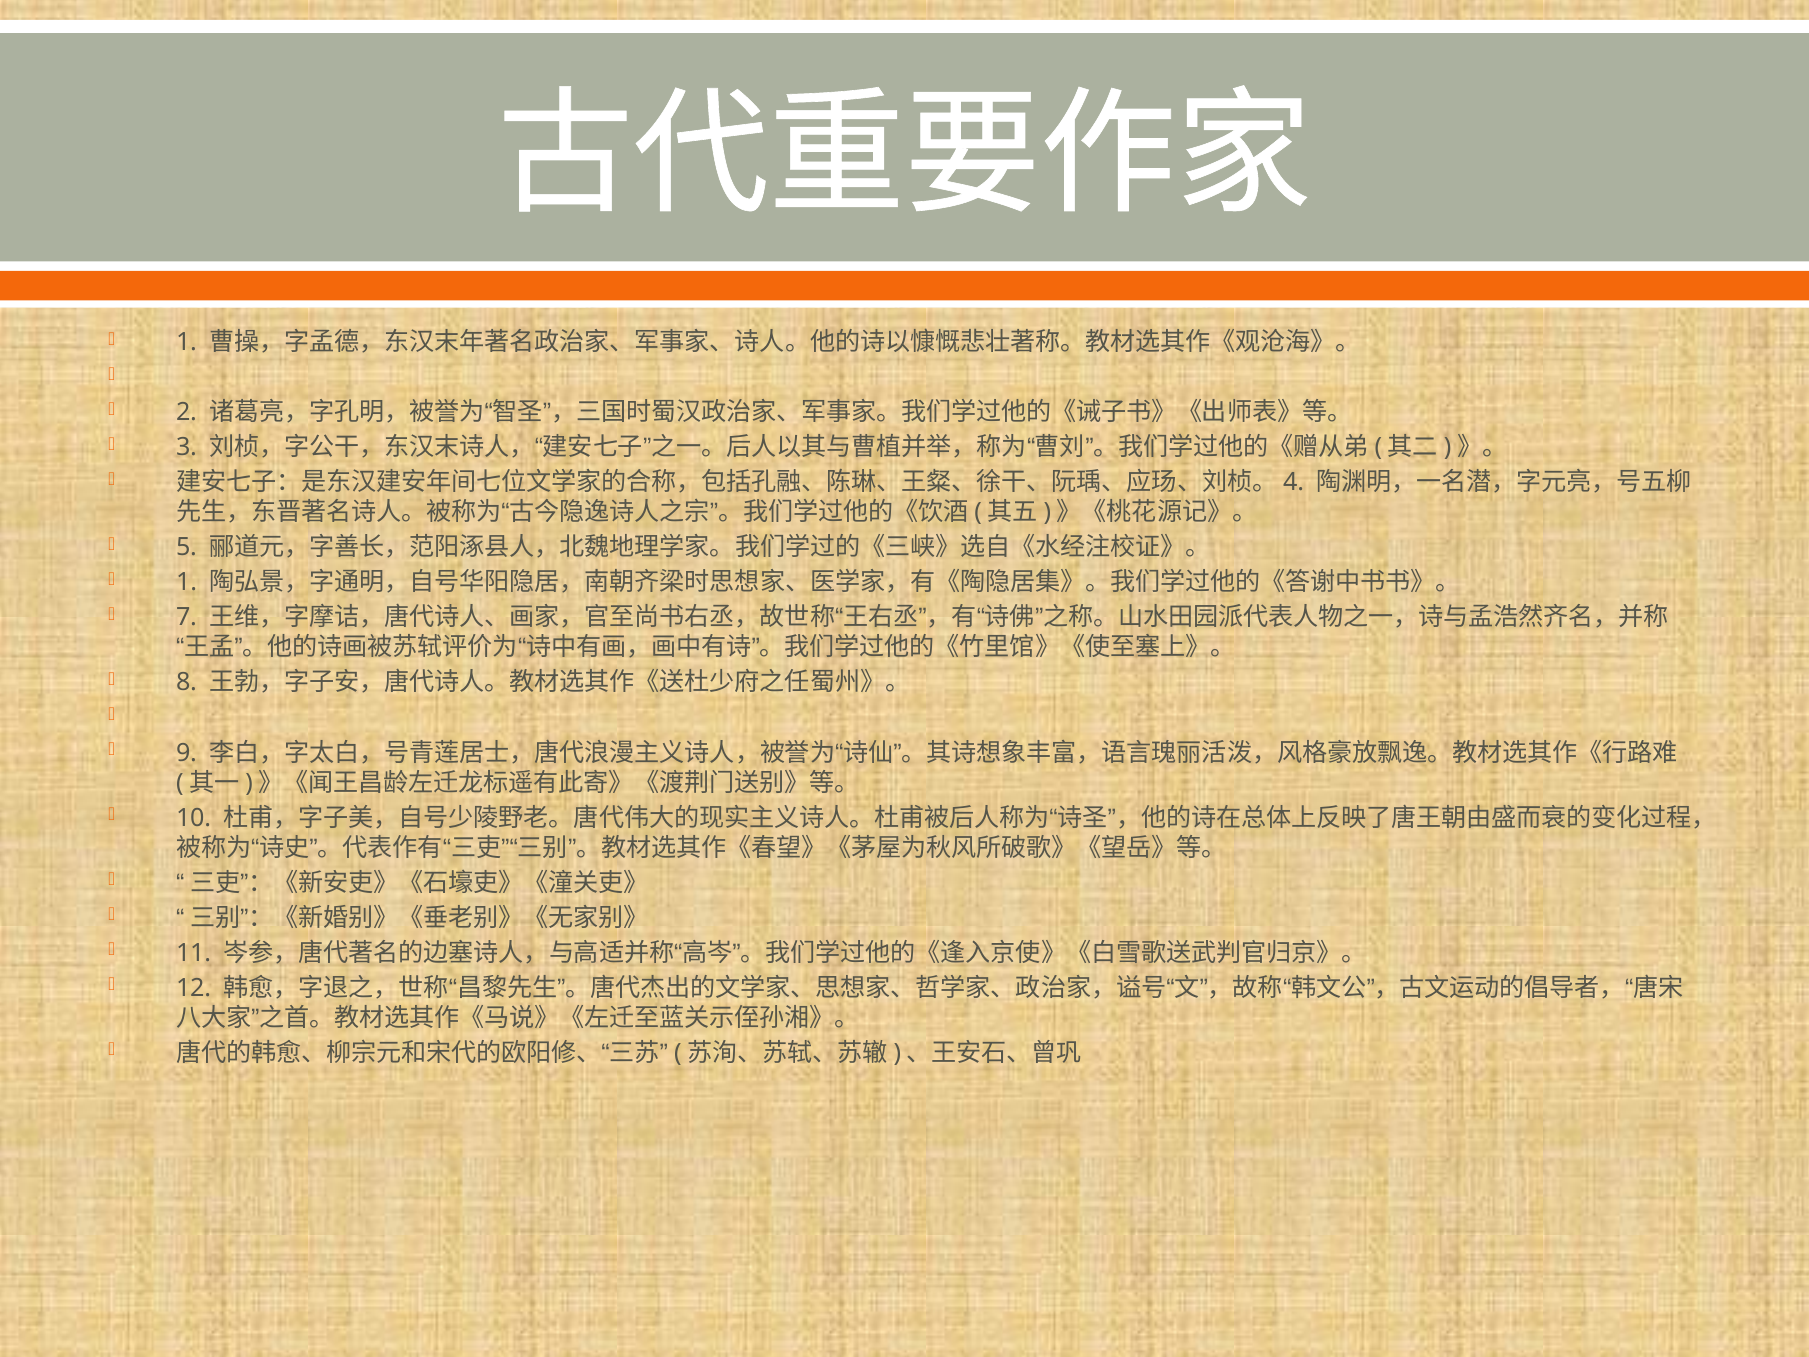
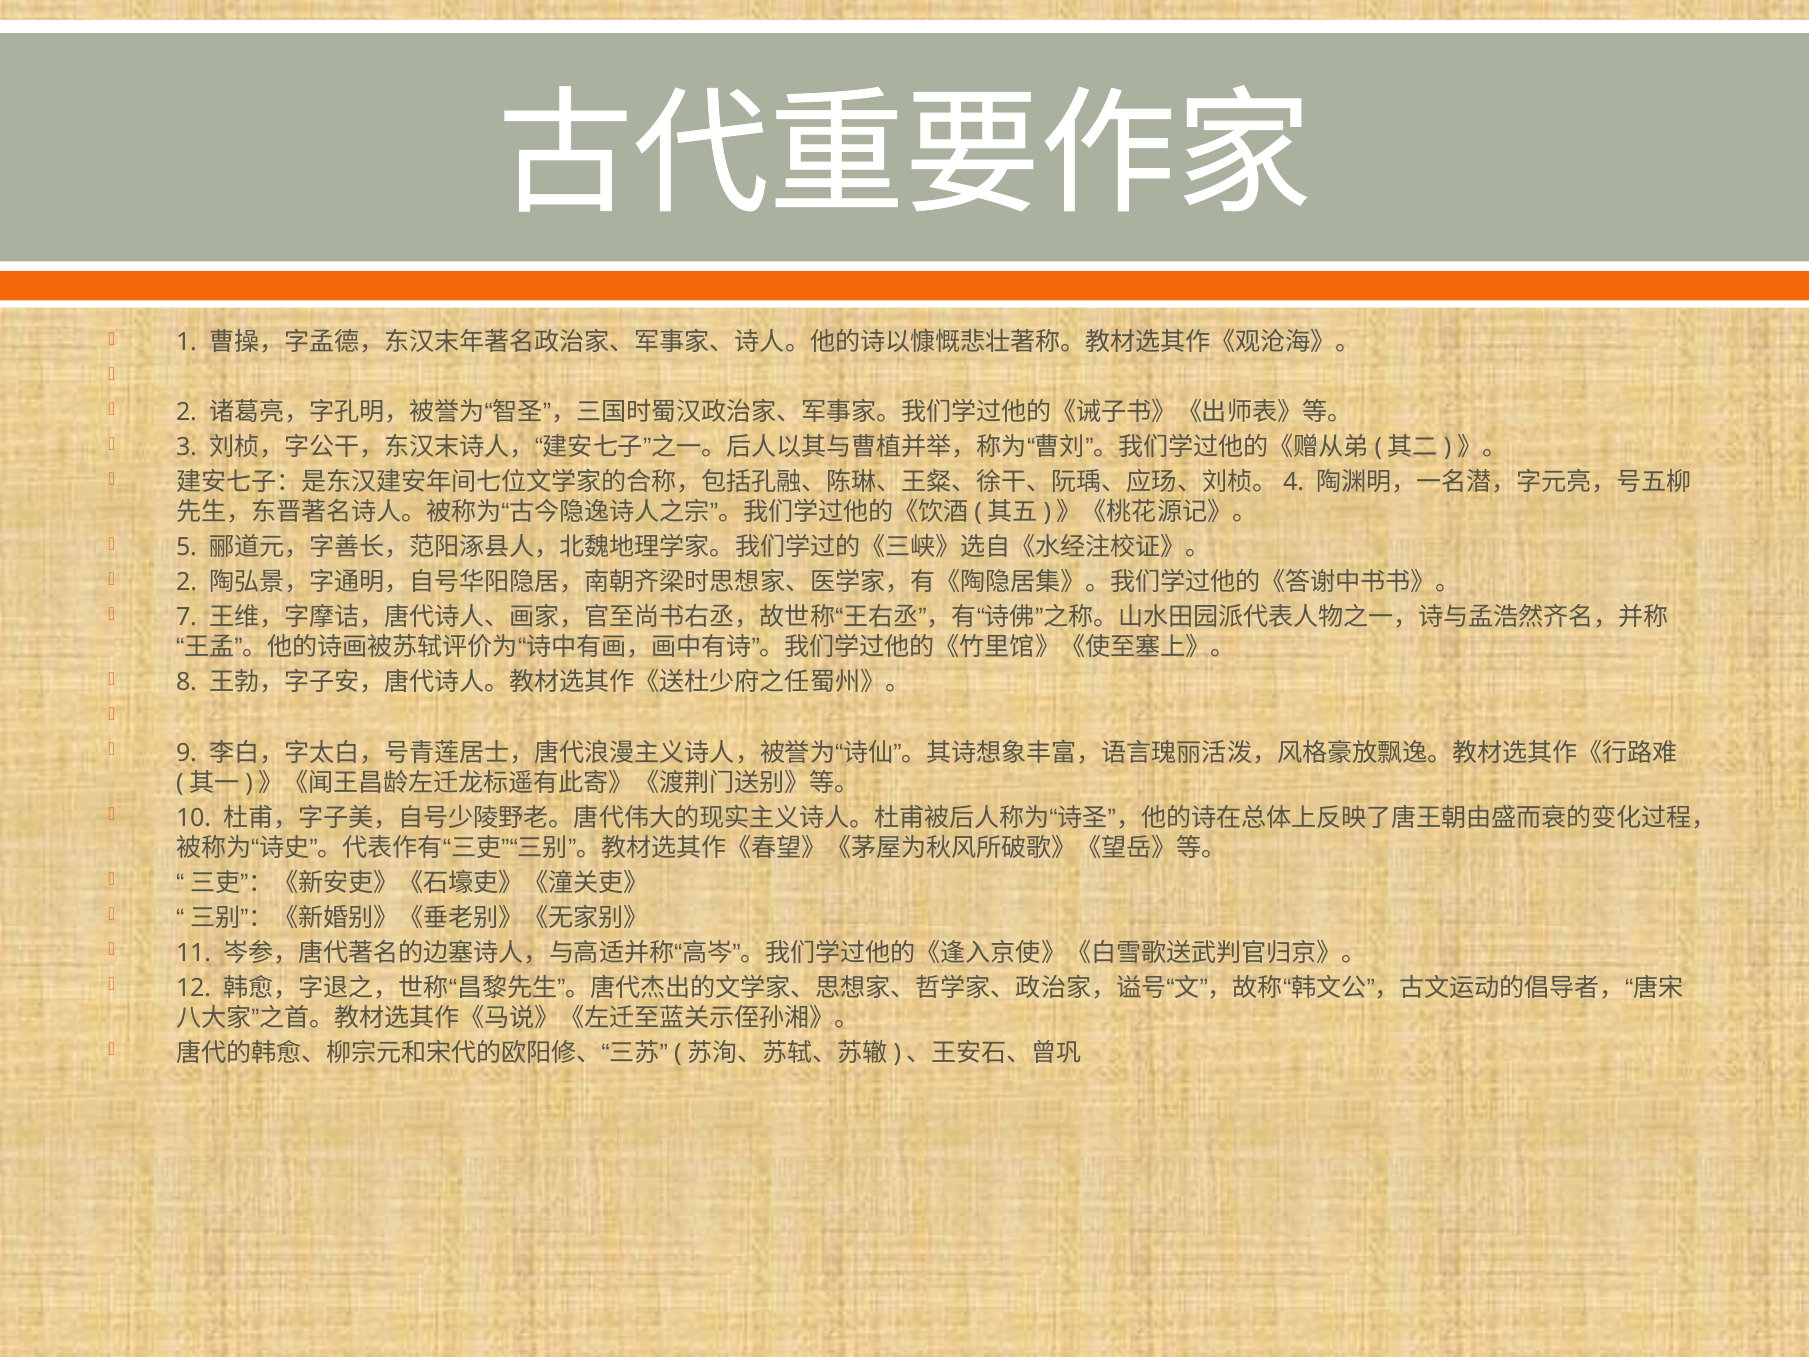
1: 1 -> 2 (187, 582)
